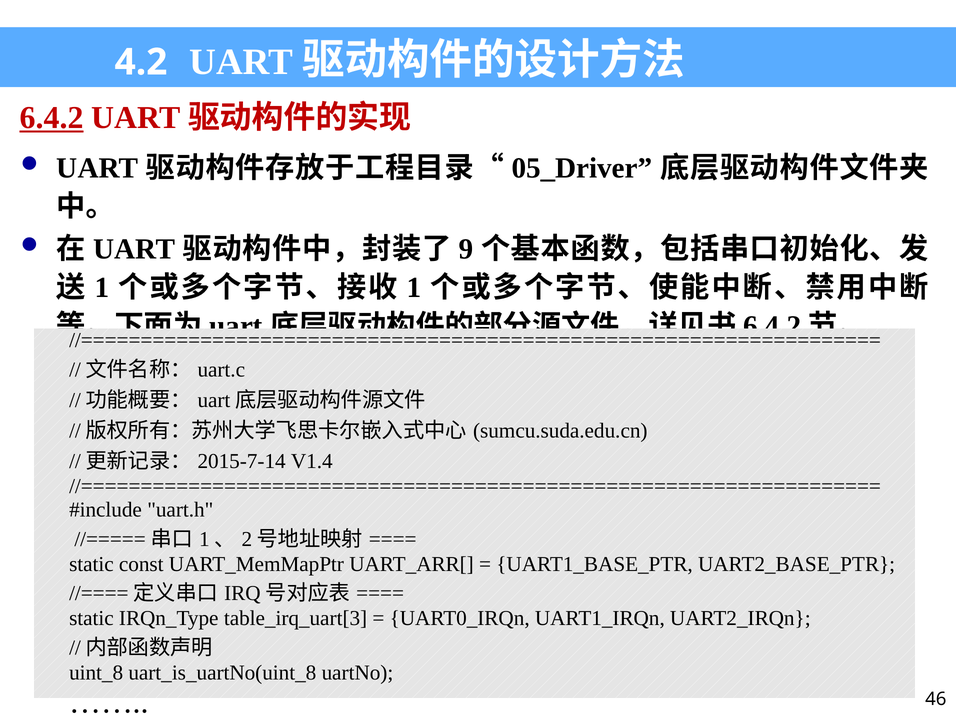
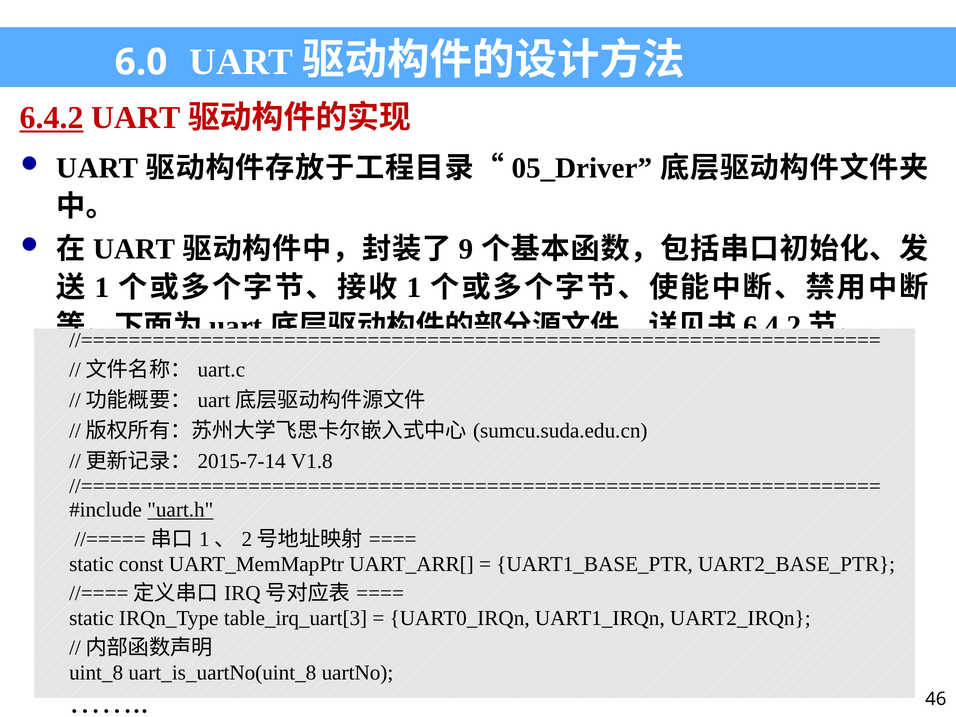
4.2: 4.2 -> 6.0 (141, 62)
V1.4: V1.4 -> V1.8 (312, 461)
uart.h underline: none -> present (180, 510)
